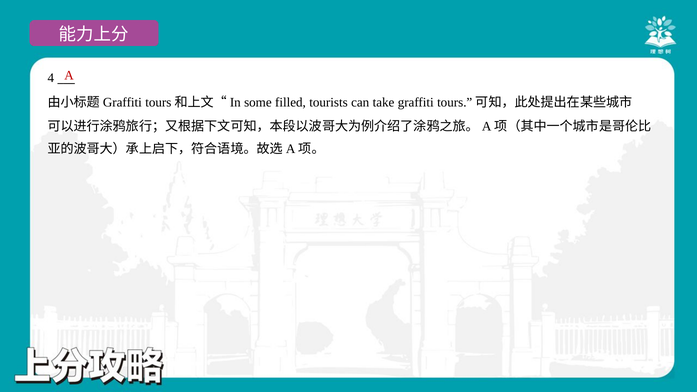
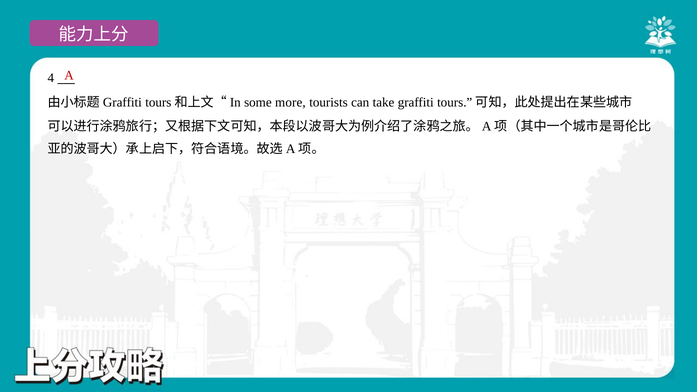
filled: filled -> more (290, 102)
